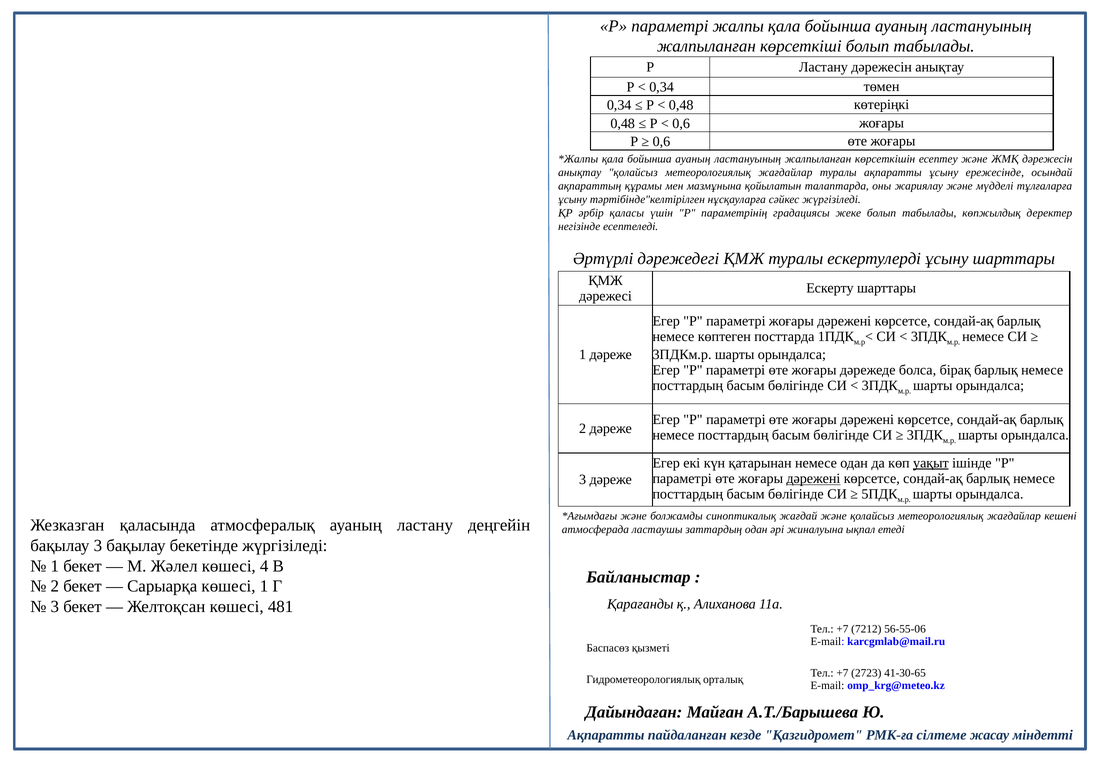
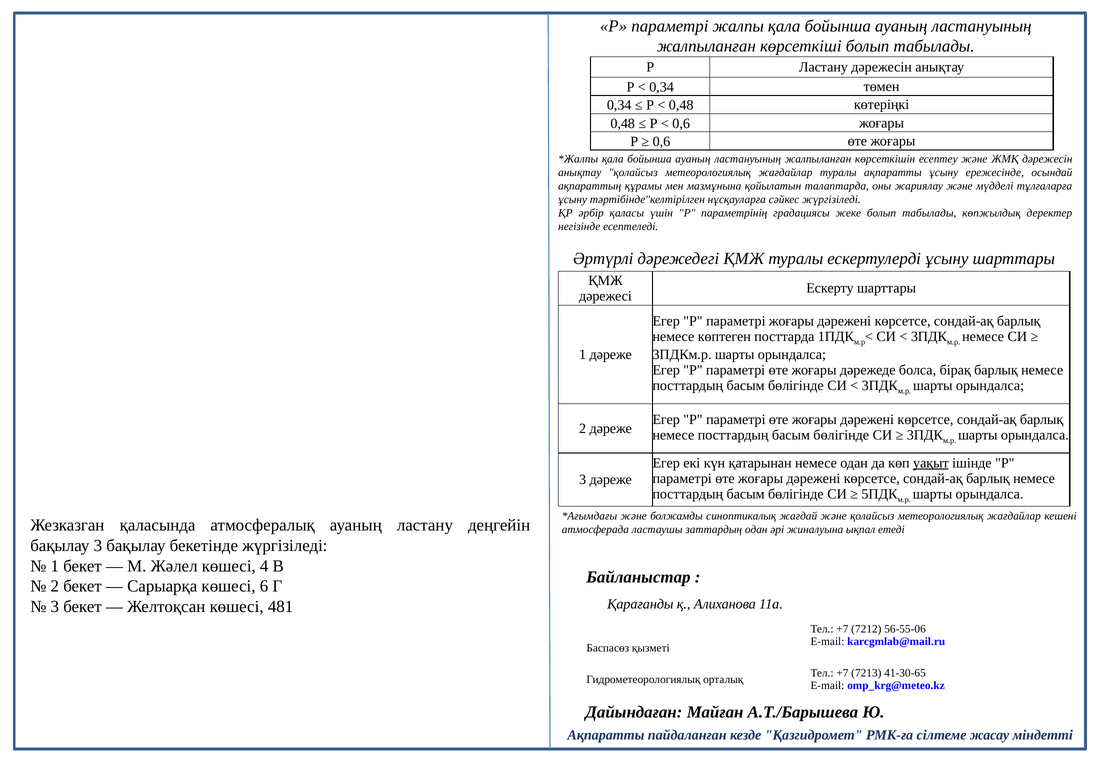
дәрежені underline: present -> none (813, 478)
көшесі 1: 1 -> 6 (264, 586)
2723: 2723 -> 7213 (866, 673)
